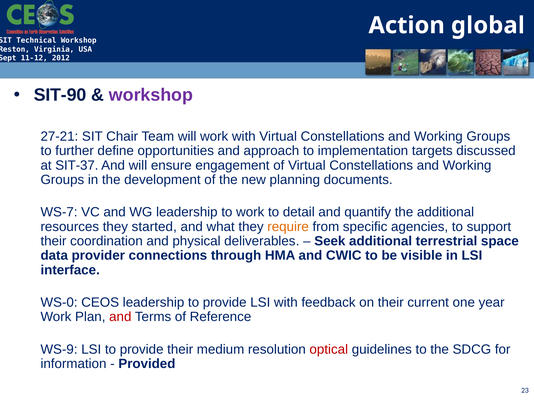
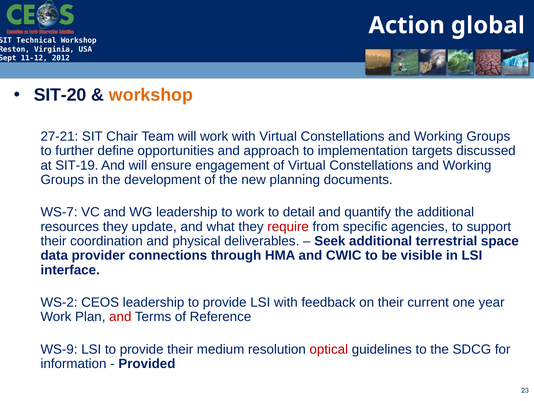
SIT-90: SIT-90 -> SIT-20 (60, 95)
workshop colour: purple -> orange (151, 95)
SIT-37: SIT-37 -> SIT-19 (77, 165)
started: started -> update (154, 226)
require colour: orange -> red (288, 226)
WS-0: WS-0 -> WS-2 (59, 302)
